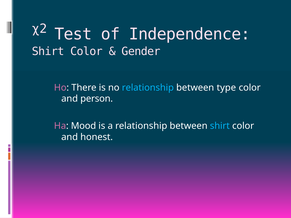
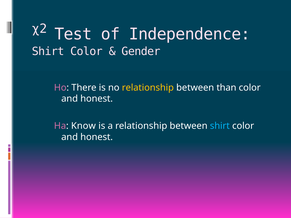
relationship colour: light blue -> yellow (148, 88)
type: type -> than (226, 88)
person: person -> honest (97, 99)
Mood: Mood -> Know (83, 126)
